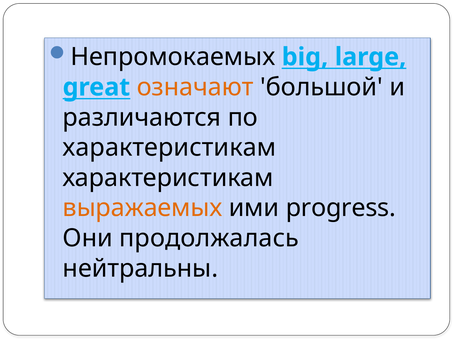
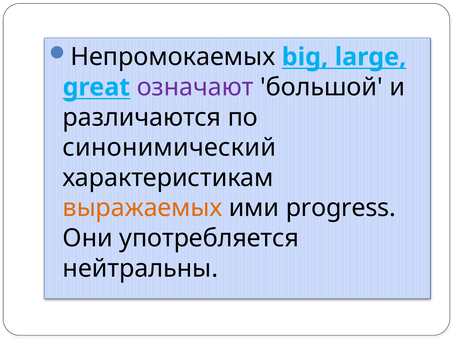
означают colour: orange -> purple (195, 87)
характеристикам: характеристикам -> синонимический (169, 147)
продолжалась: продолжалась -> употребляется (209, 238)
